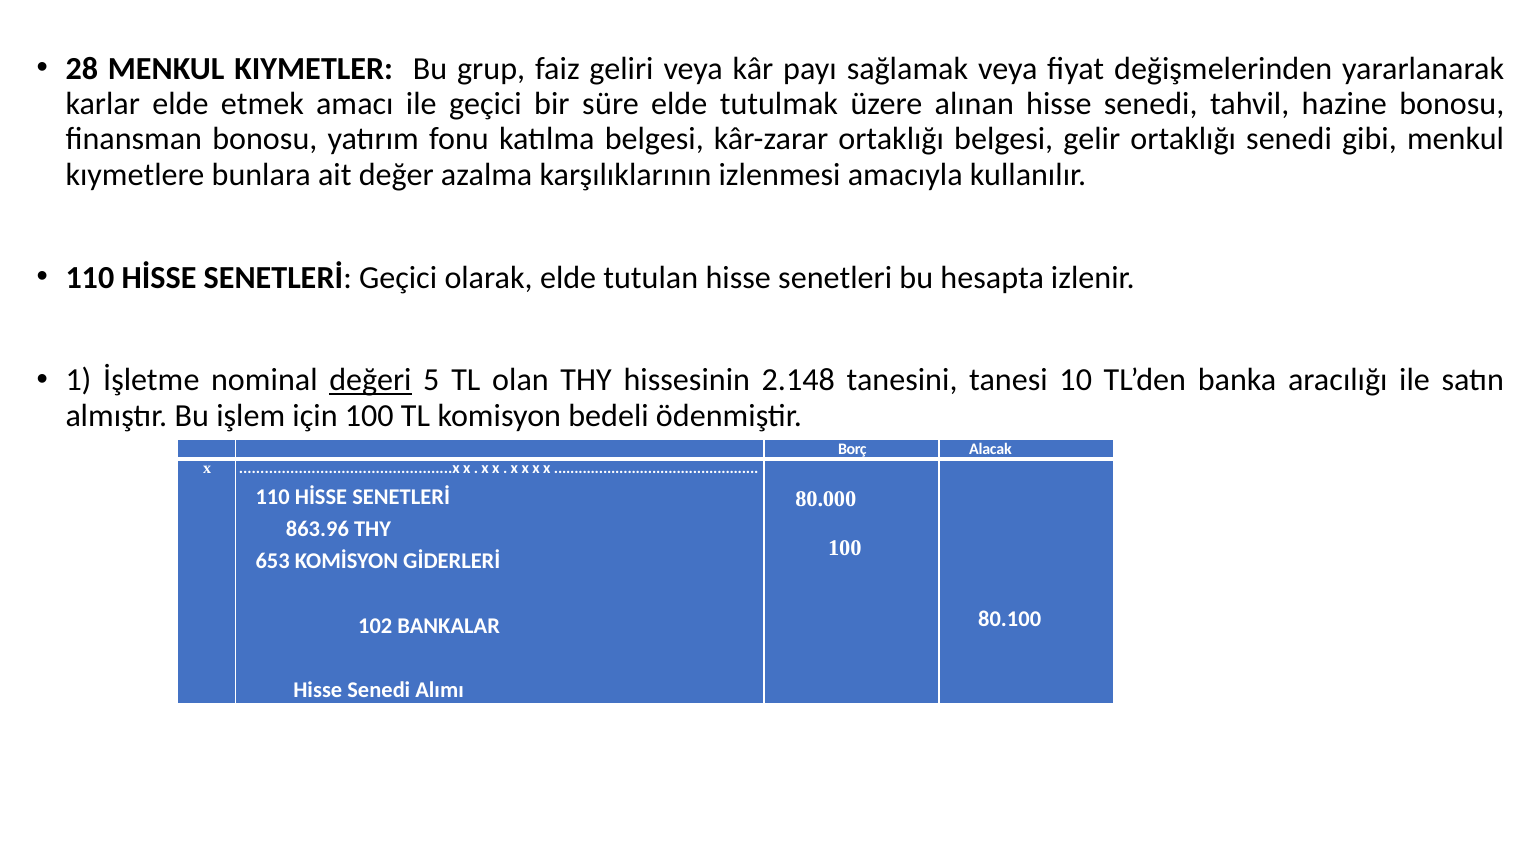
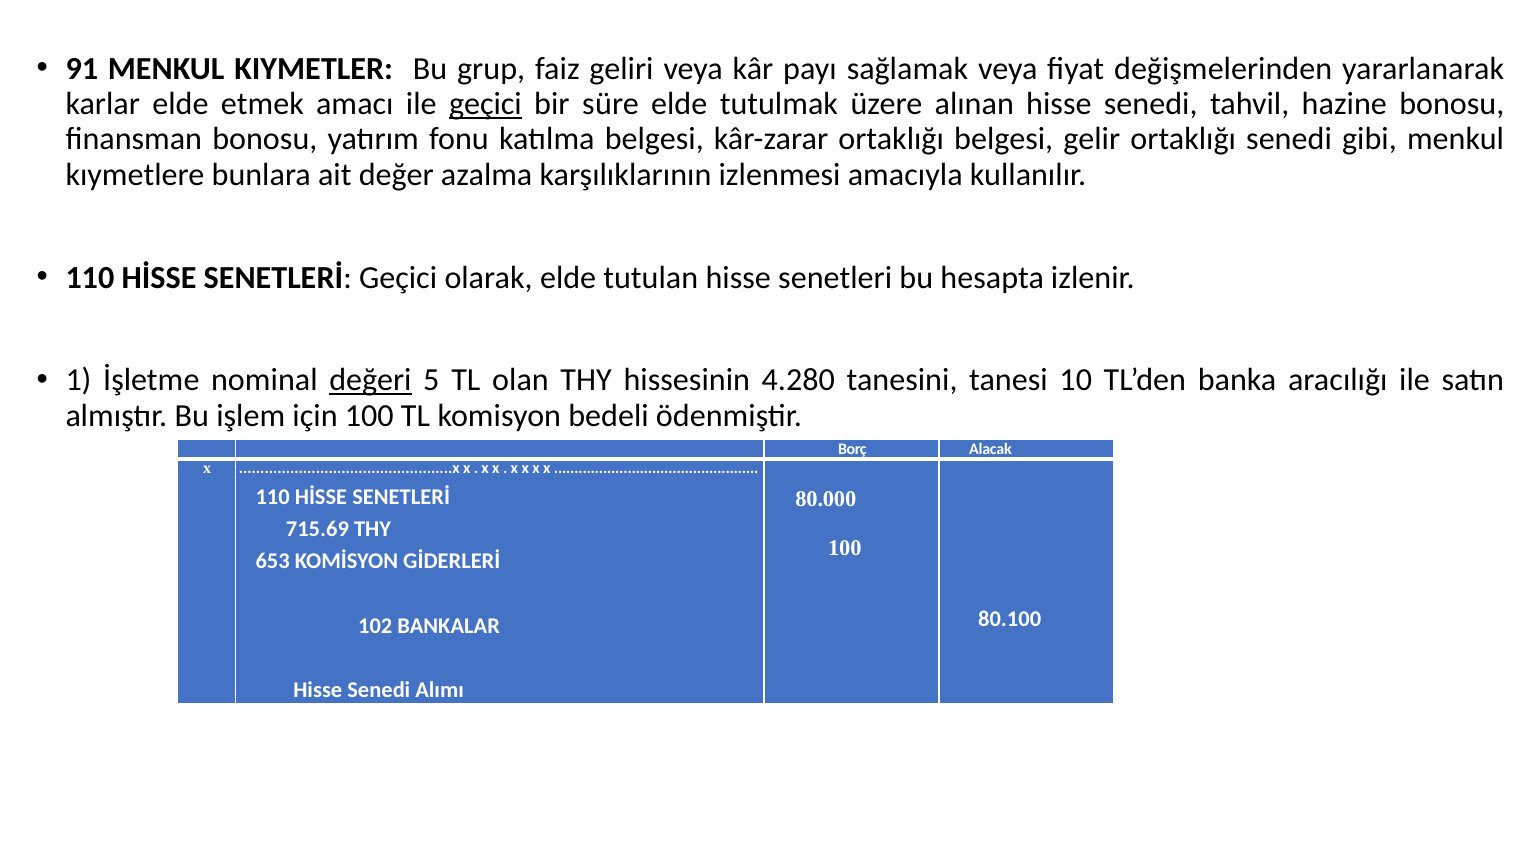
28: 28 -> 91 (82, 69)
geçici underline: none -> present (485, 104)
2.148: 2.148 -> 4.280 (798, 380)
863.96: 863.96 -> 715.69 (317, 529)
